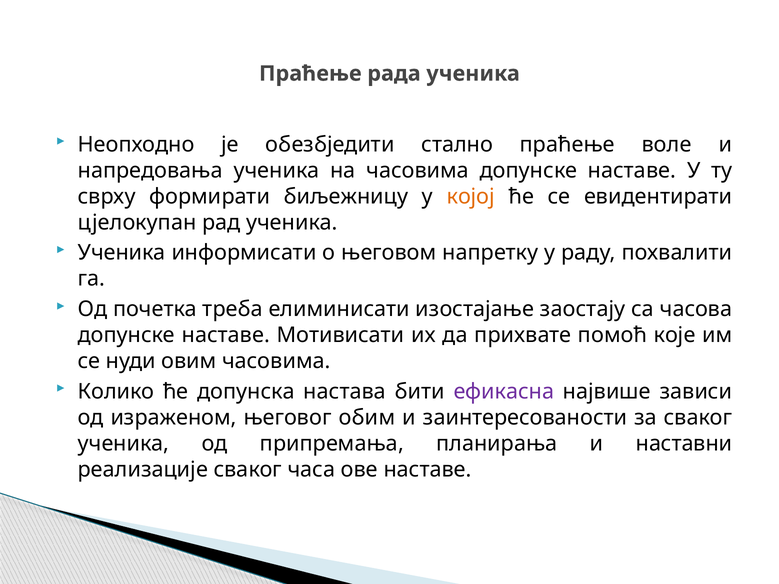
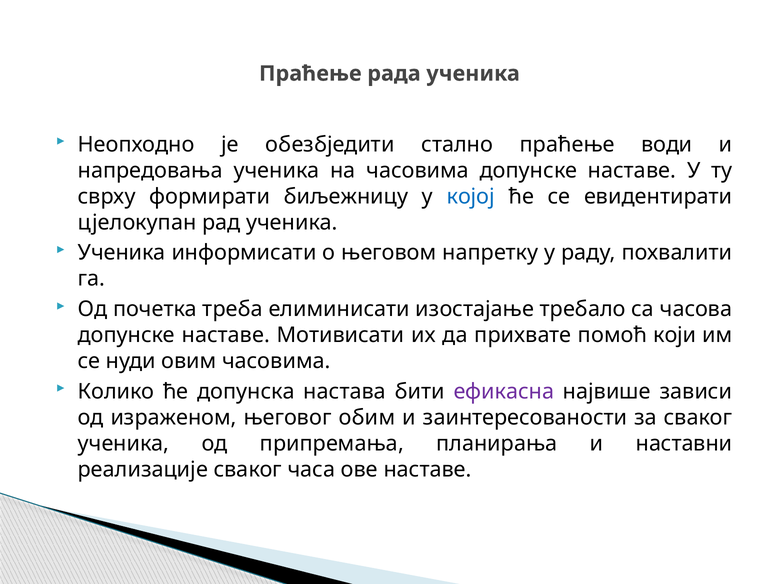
воле: воле -> води (667, 145)
којој colour: orange -> blue (471, 197)
заостају: заостају -> требало (583, 309)
које: које -> који (675, 335)
